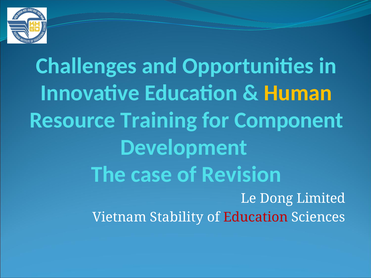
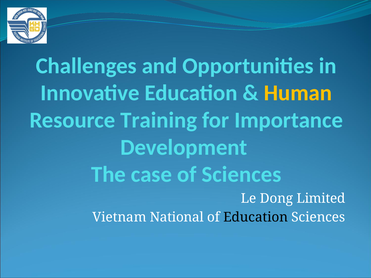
Component: Component -> Importance (289, 120)
of Revision: Revision -> Sciences (241, 175)
Stability: Stability -> National (177, 217)
Education colour: red -> black (256, 217)
